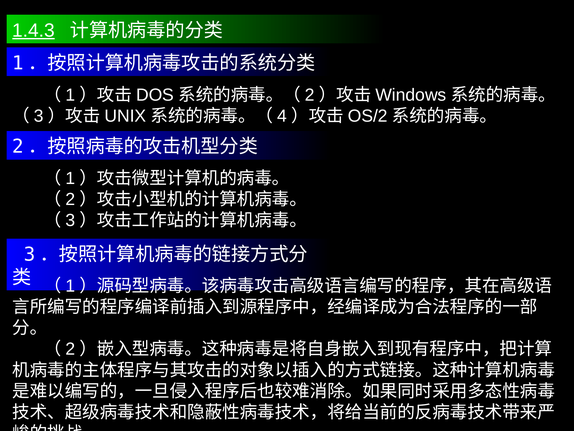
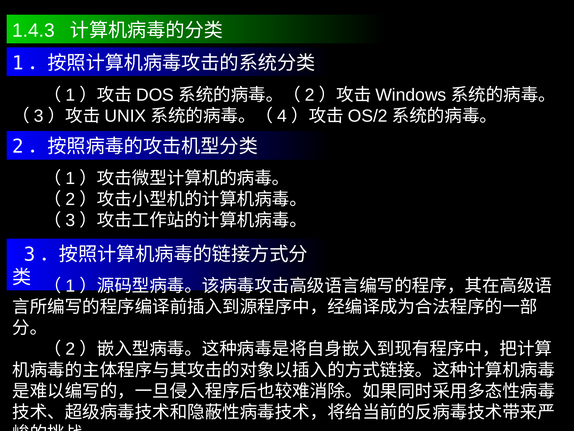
1.4.3 underline: present -> none (33, 30)
